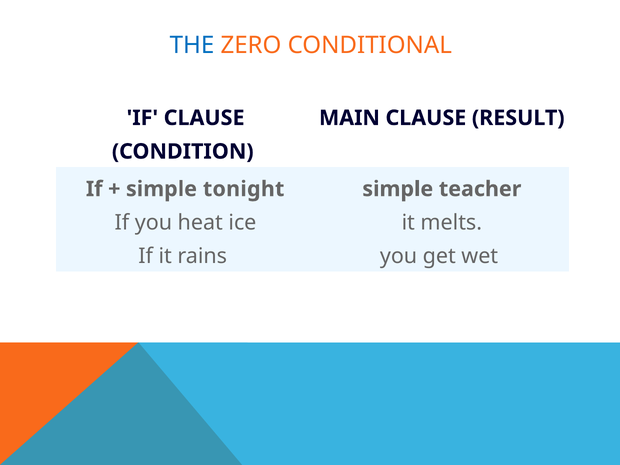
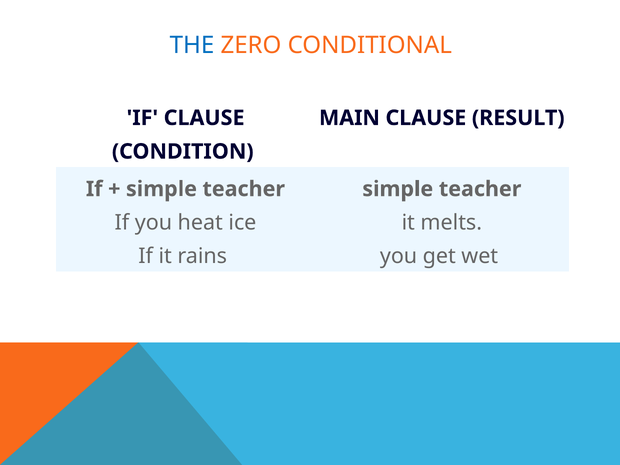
tonight: tonight -> teacher (244, 189)
